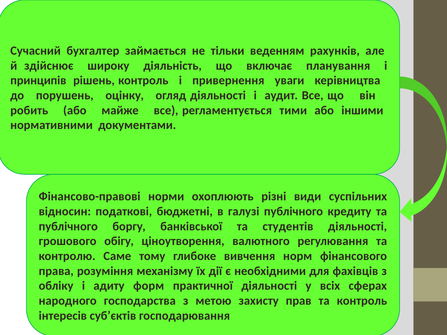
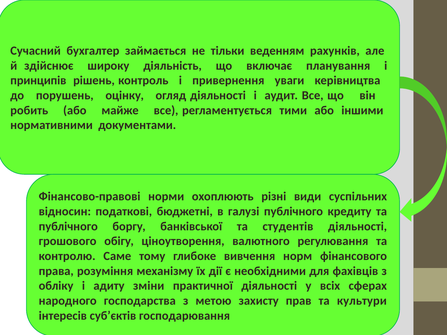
форм: форм -> змiни (149, 286)
та контроль: контроль -> культури (362, 301)
